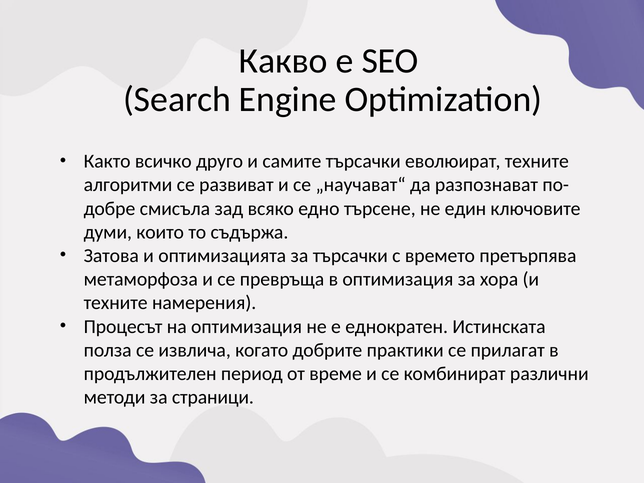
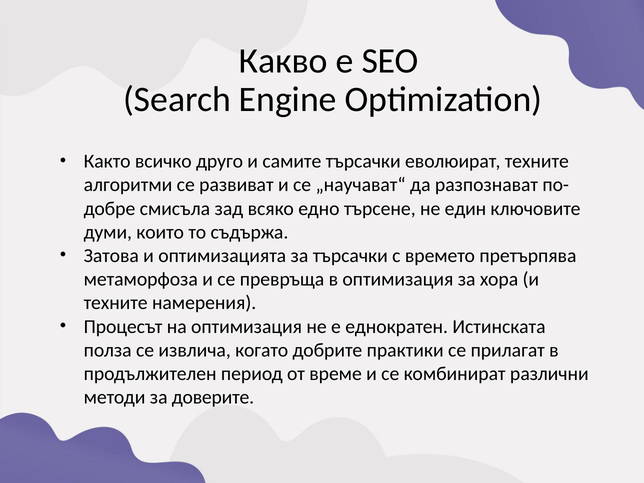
страници: страници -> доверите (213, 397)
